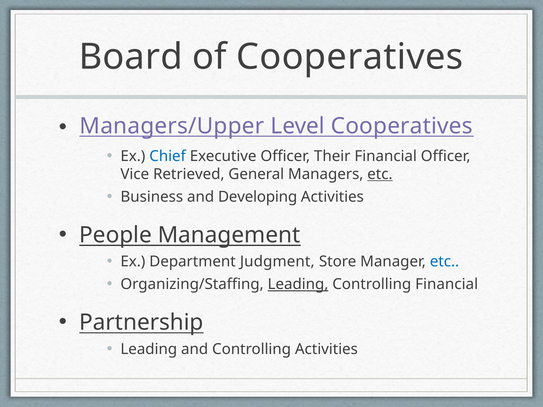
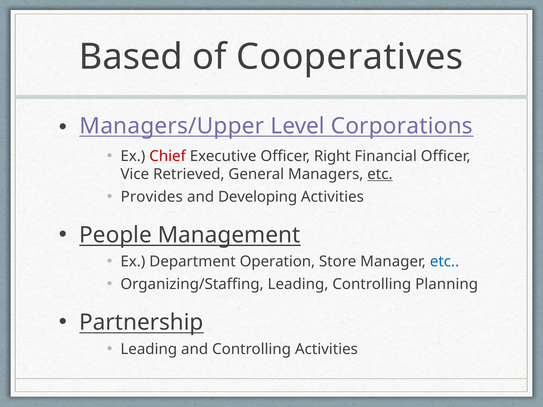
Board: Board -> Based (131, 57)
Level Cooperatives: Cooperatives -> Corporations (402, 126)
Chief colour: blue -> red (168, 156)
Their: Their -> Right (332, 156)
Business: Business -> Provides (152, 197)
Judgment: Judgment -> Operation (277, 262)
Leading underline: present -> none (298, 284)
Controlling Financial: Financial -> Planning (447, 284)
